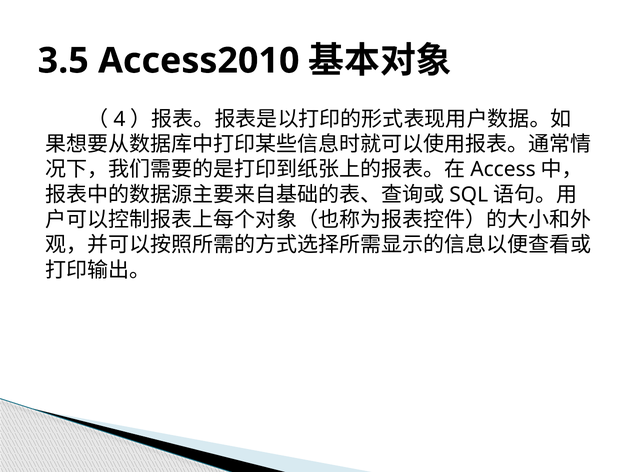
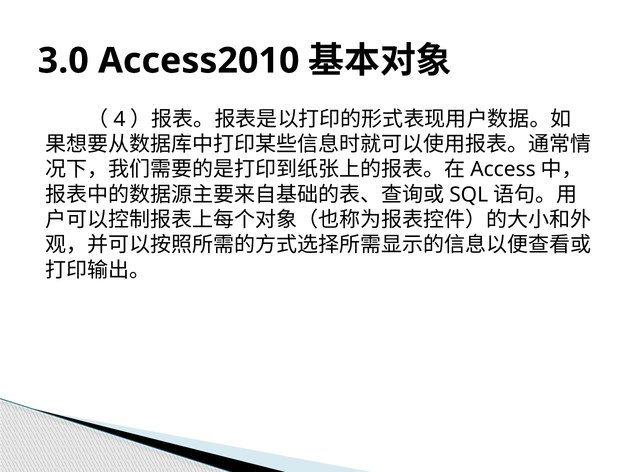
3.5: 3.5 -> 3.0 (63, 61)
